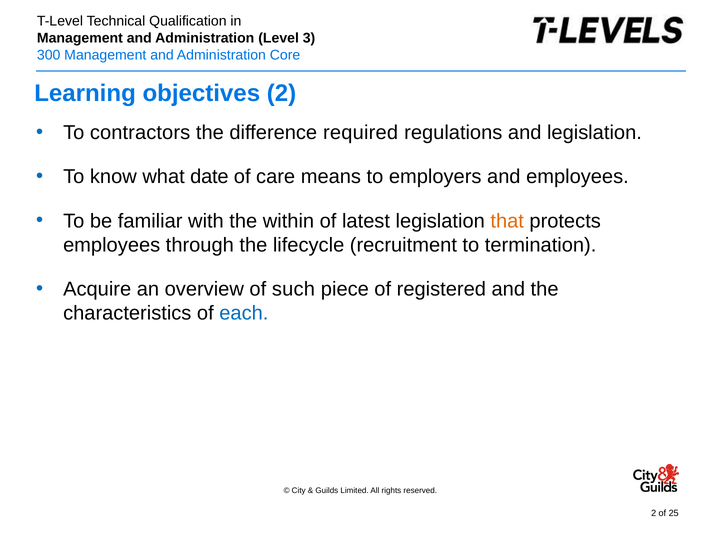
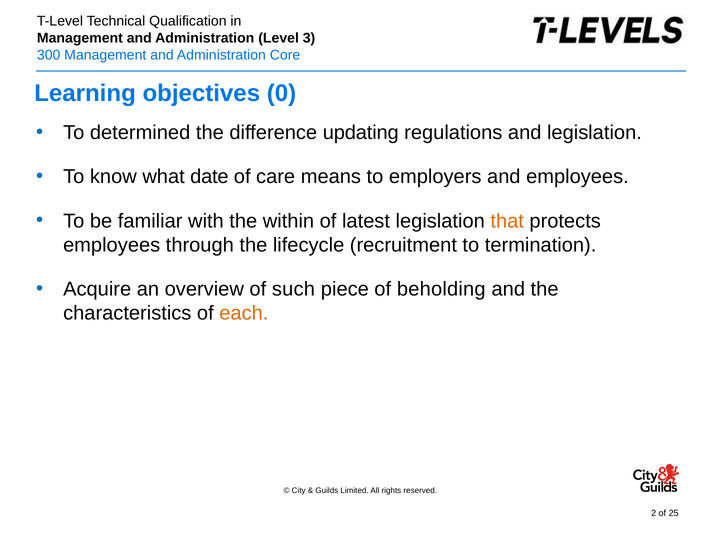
objectives 2: 2 -> 0 (281, 94)
contractors: contractors -> determined (140, 133)
required: required -> updating (361, 133)
registered: registered -> beholding (441, 289)
each colour: blue -> orange (244, 313)
